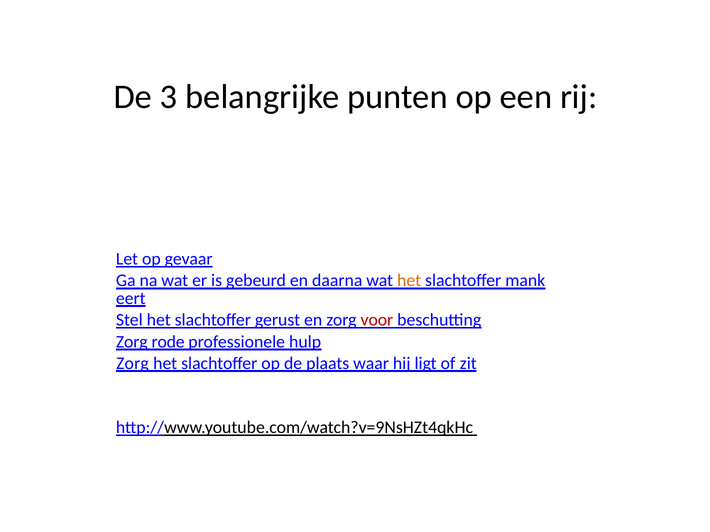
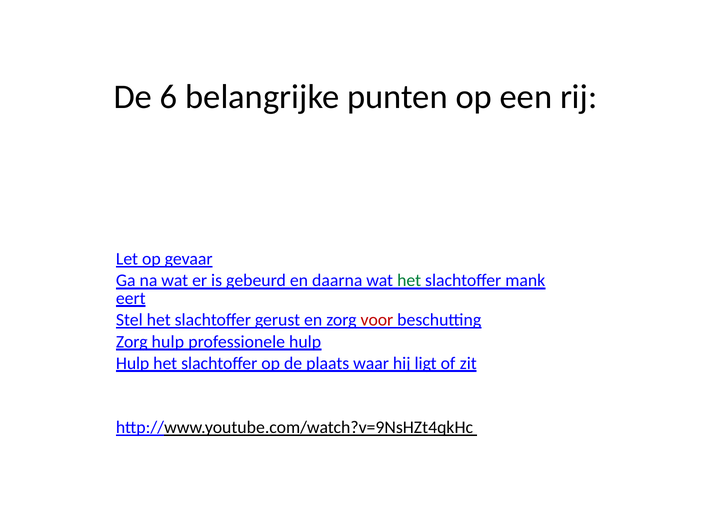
3: 3 -> 6 (169, 97)
het colour: orange -> green (409, 281)
Zorg rode: rode -> hulp (168, 342)
Zorg: Zorg -> Hulp (133, 364)
